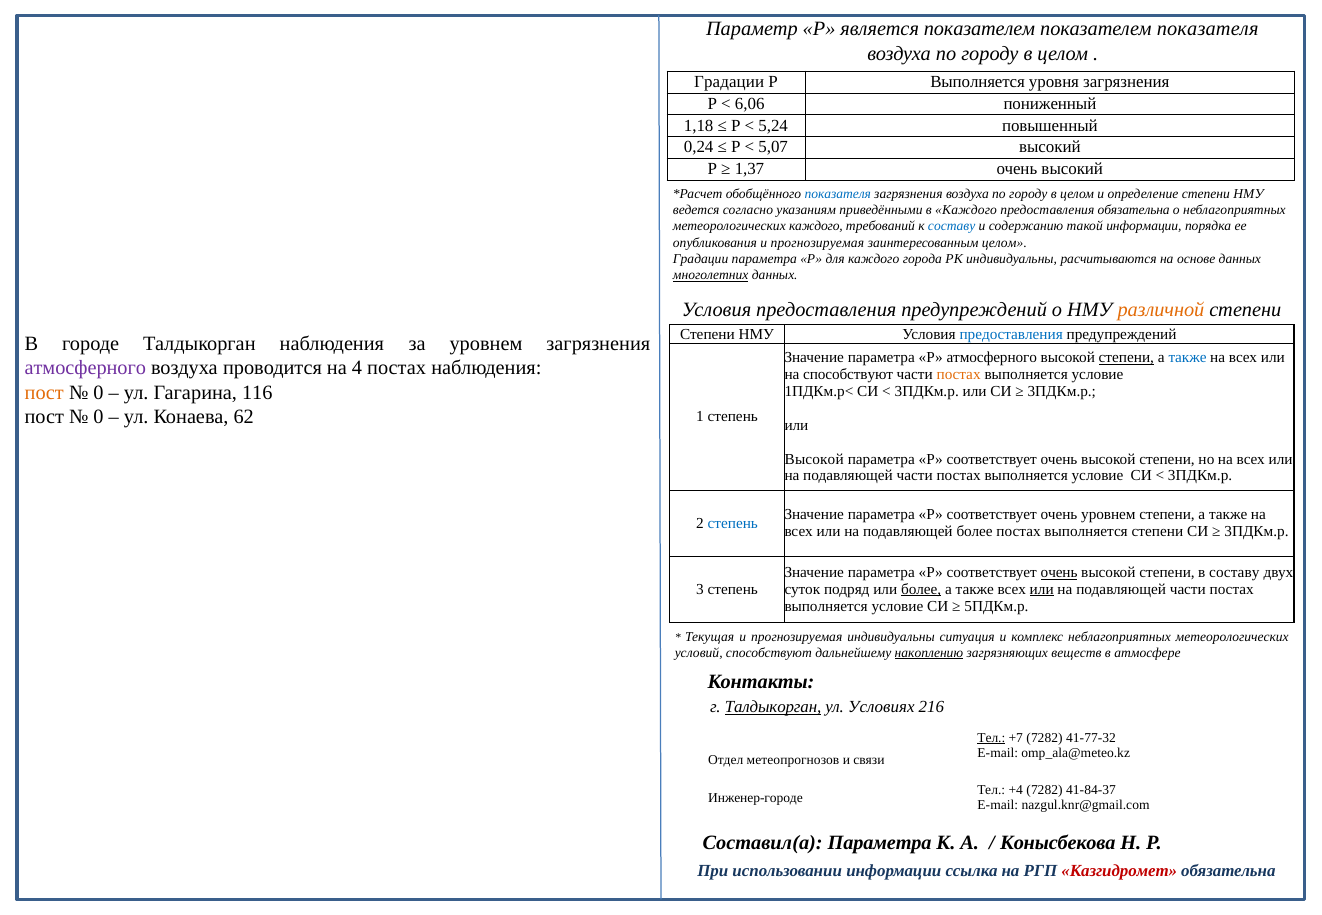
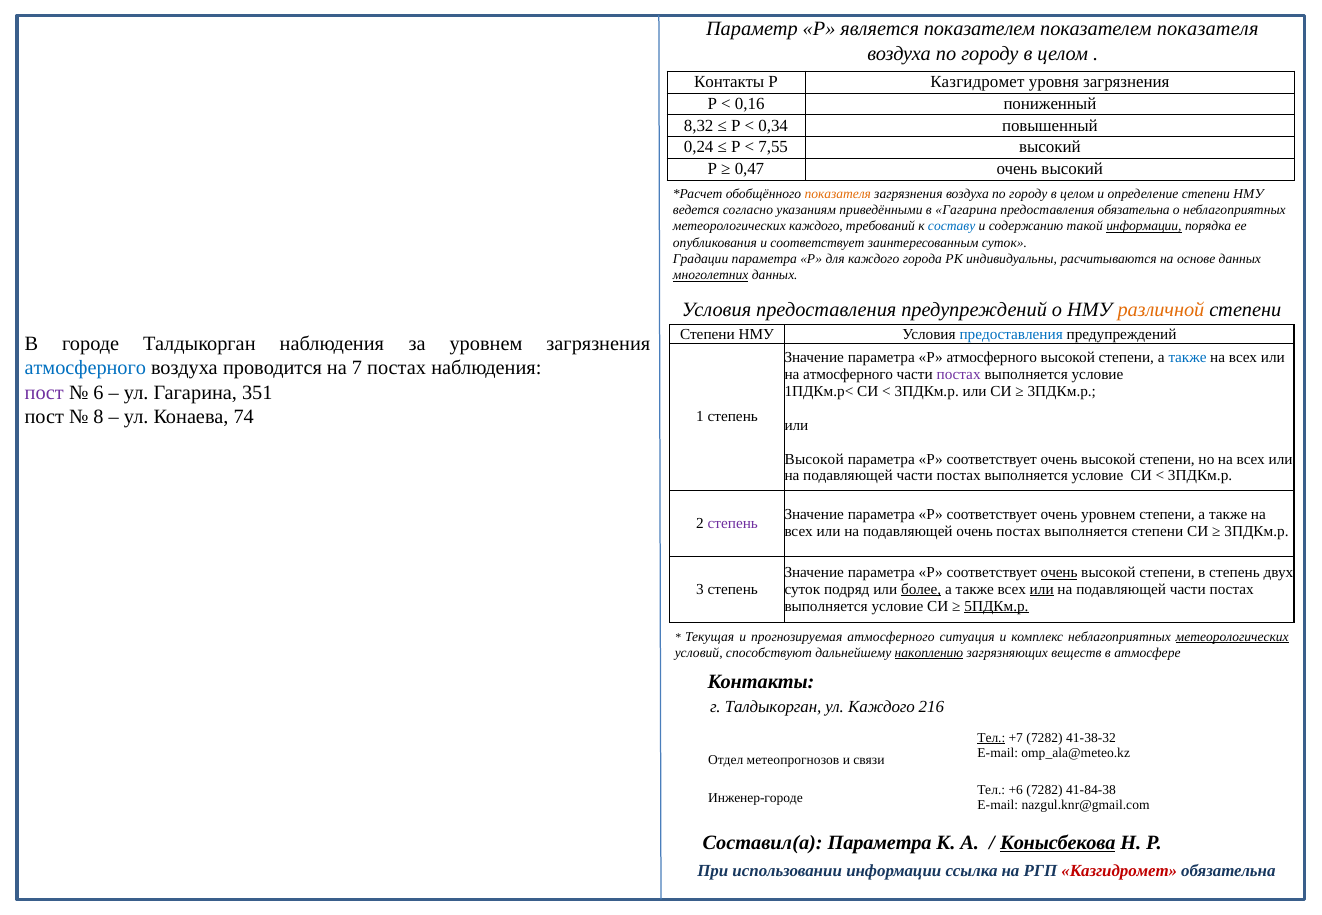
Градации: Градации -> Контакты (729, 82)
Р Выполняется: Выполняется -> Казгидромет (977, 82)
6,06: 6,06 -> 0,16 (750, 104)
1,18: 1,18 -> 8,32 (699, 125)
5,24: 5,24 -> 0,34 (773, 125)
5,07: 5,07 -> 7,55 (773, 147)
1,37: 1,37 -> 0,47 (749, 169)
показателя colour: blue -> orange (838, 194)
в Каждого: Каждого -> Гагарина (966, 210)
информации underline: none -> present (1144, 227)
опубликования и прогнозируемая: прогнозируемая -> соответствует (817, 243)
заинтересованным целом: целом -> суток (1004, 243)
степени underline: present -> none (1126, 358)
атмосферного colour: purple -> blue (85, 368)
4: 4 -> 7 (357, 368)
на способствуют: способствуют -> атмосферного (848, 375)
постах colour: orange -> purple (959, 375)
пост colour: orange -> purple (44, 393)
0: 0 -> 6 (99, 393)
116: 116 -> 351 (257, 393)
0: 0 -> 8 (99, 417)
62: 62 -> 74 (244, 417)
степень colour: blue -> purple (733, 523)
подавляющей более: более -> очень (975, 532)
в составу: составу -> степень (1234, 573)
5ПДКм.р underline: none -> present (996, 606)
прогнозируемая индивидуальны: индивидуальны -> атмосферного (891, 637)
метеорологических underline: none -> present (1232, 637)
Талдыкорган underline: present -> none (773, 707)
ул Условиях: Условиях -> Каждого (882, 707)
41-77-32: 41-77-32 -> 41-38-32 (1091, 738)
+4: +4 -> +6 (1016, 791)
41-84-37: 41-84-37 -> 41-84-38 (1091, 791)
Конысбекова underline: none -> present (1058, 843)
